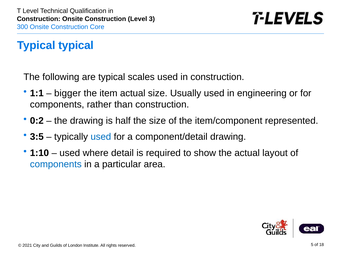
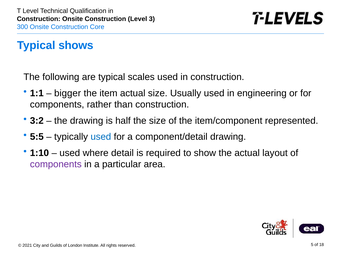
Typical typical: typical -> shows (76, 45)
0:2: 0:2 -> 3:2 (37, 121)
3:5: 3:5 -> 5:5 (37, 137)
components colour: blue -> purple (56, 164)
